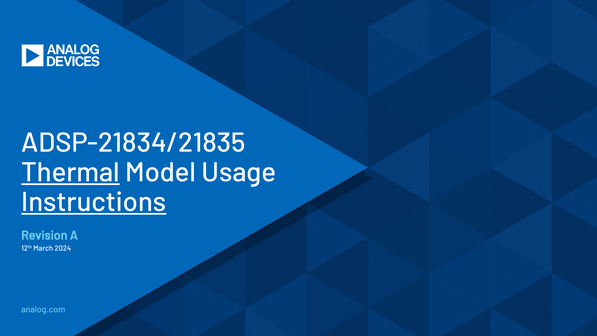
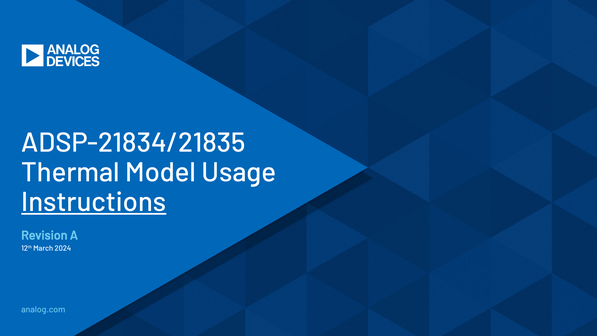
Thermal underline: present -> none (70, 172)
